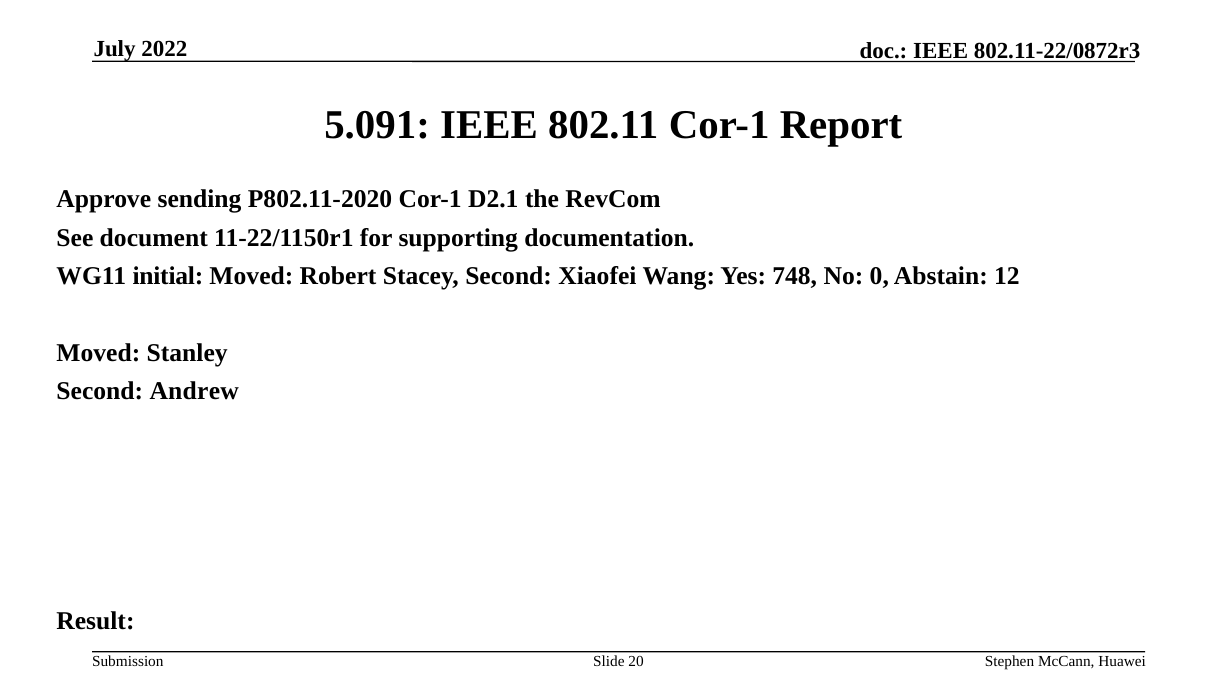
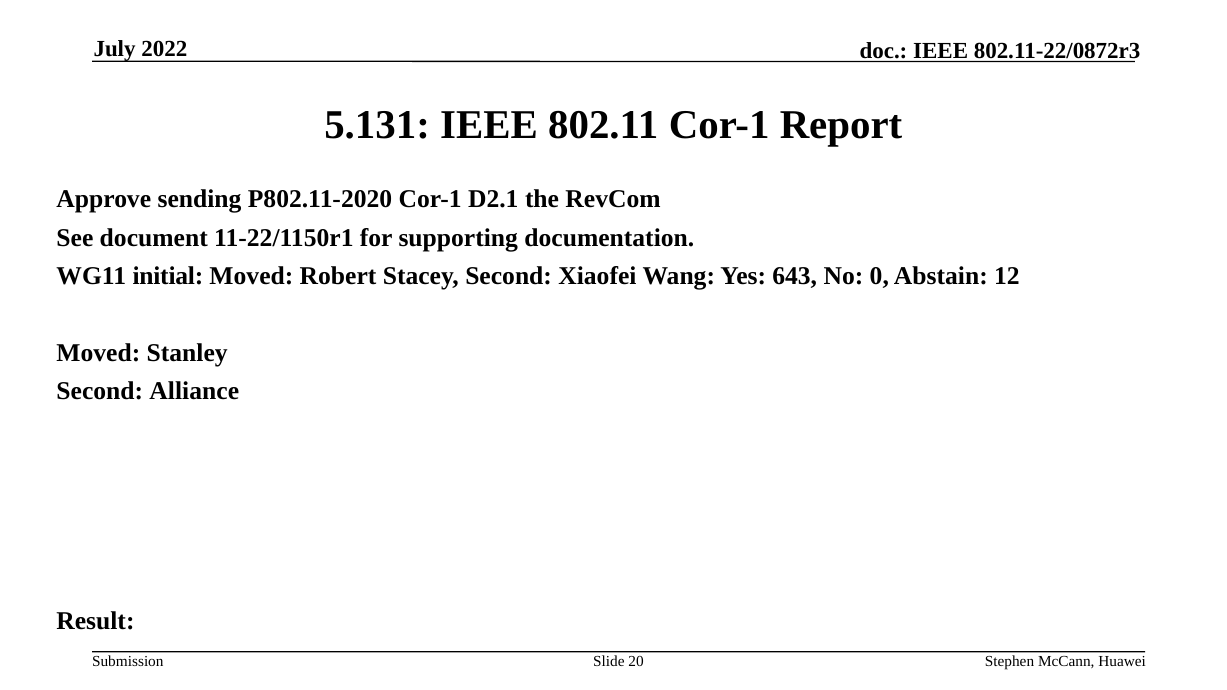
5.091: 5.091 -> 5.131 (377, 125)
748: 748 -> 643 (795, 276)
Andrew: Andrew -> Alliance (194, 391)
